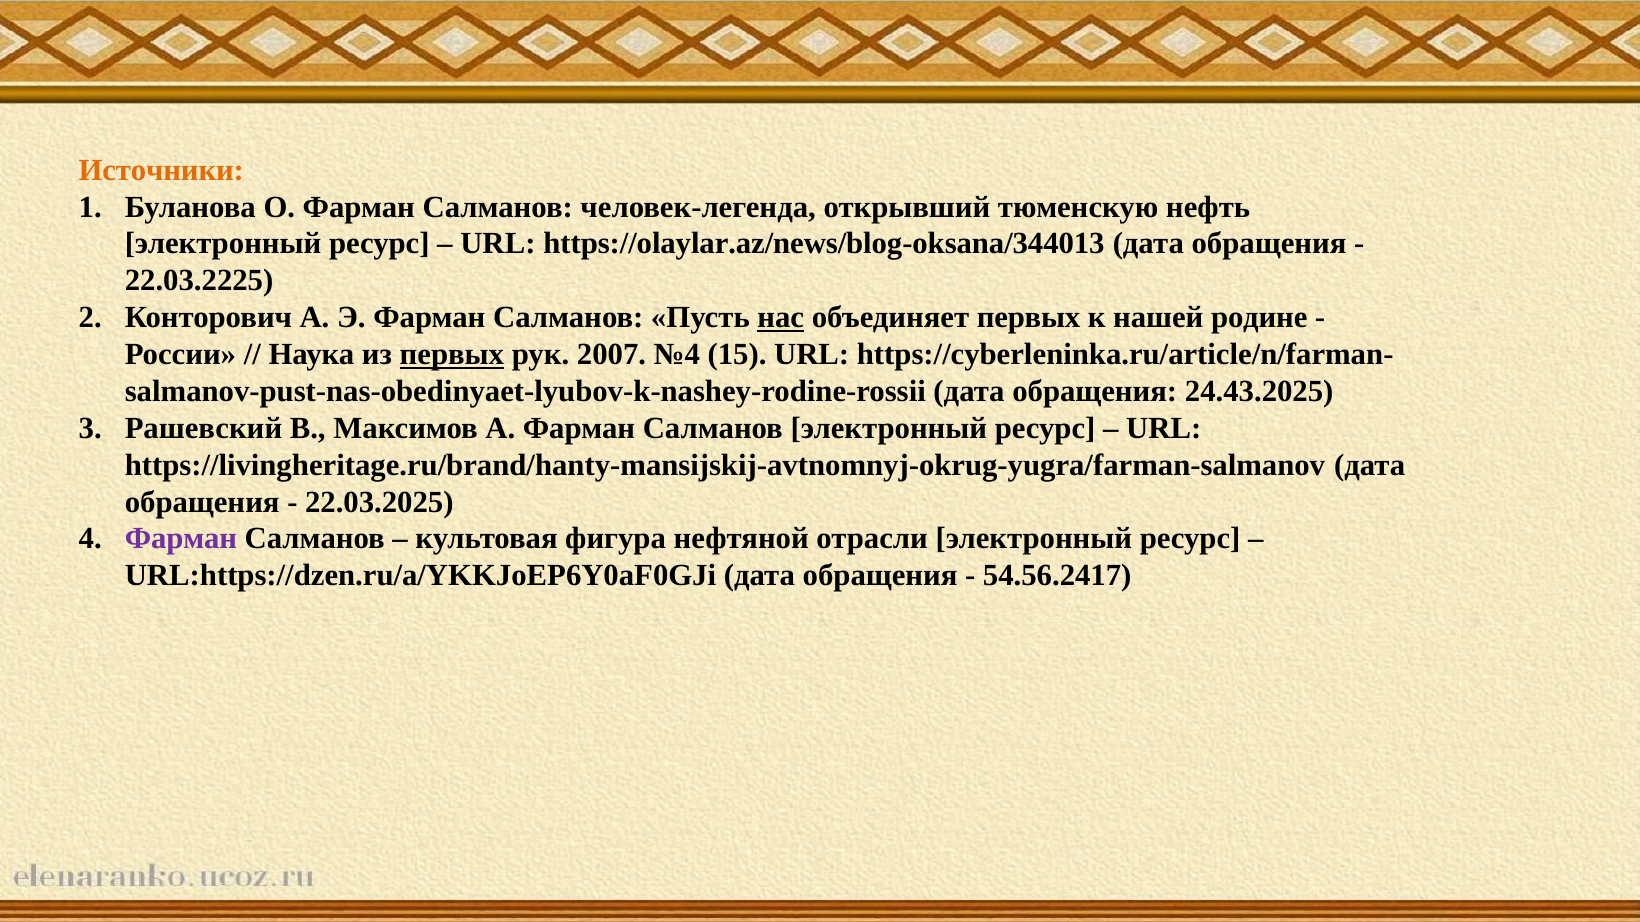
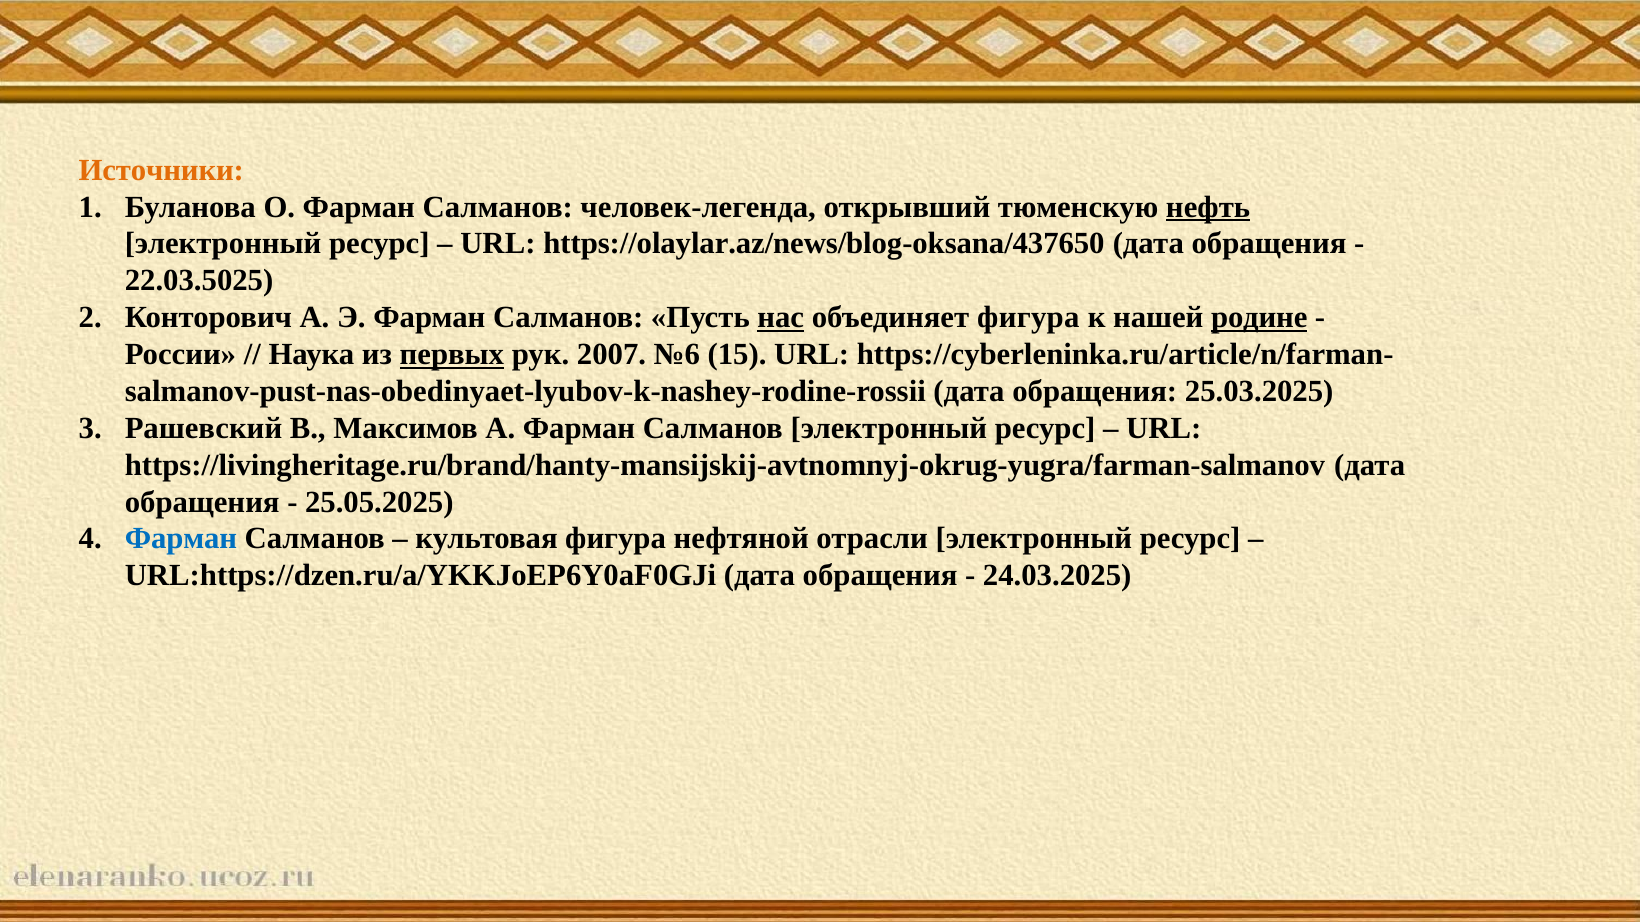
нефть underline: none -> present (1208, 207)
https://olaylar.az/news/blog-oksana/344013: https://olaylar.az/news/blog-oksana/344013 -> https://olaylar.az/news/blog-oksana/437650 (824, 244)
22.03.2225: 22.03.2225 -> 22.03.5025 (199, 281)
объединяет первых: первых -> фигура (1028, 318)
родине underline: none -> present (1259, 318)
№4: №4 -> №6 (677, 355)
24.43.2025: 24.43.2025 -> 25.03.2025 (1259, 391)
22.03.2025: 22.03.2025 -> 25.05.2025 (379, 502)
Фарман colour: purple -> blue (181, 539)
54.56.2417: 54.56.2417 -> 24.03.2025 (1057, 576)
